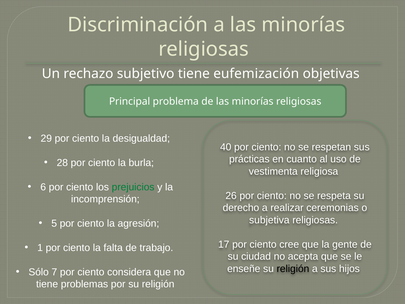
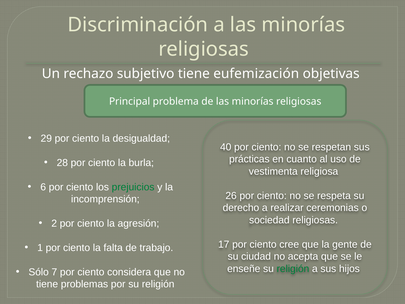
subjetiva: subjetiva -> sociedad (269, 220)
5: 5 -> 2 (54, 223)
religión colour: black -> green (293, 269)
